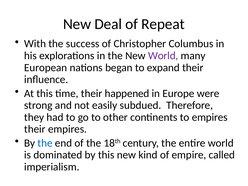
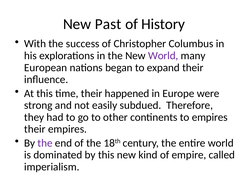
Deal: Deal -> Past (108, 24)
Repeat: Repeat -> History (163, 24)
the colour: blue -> purple (45, 143)
